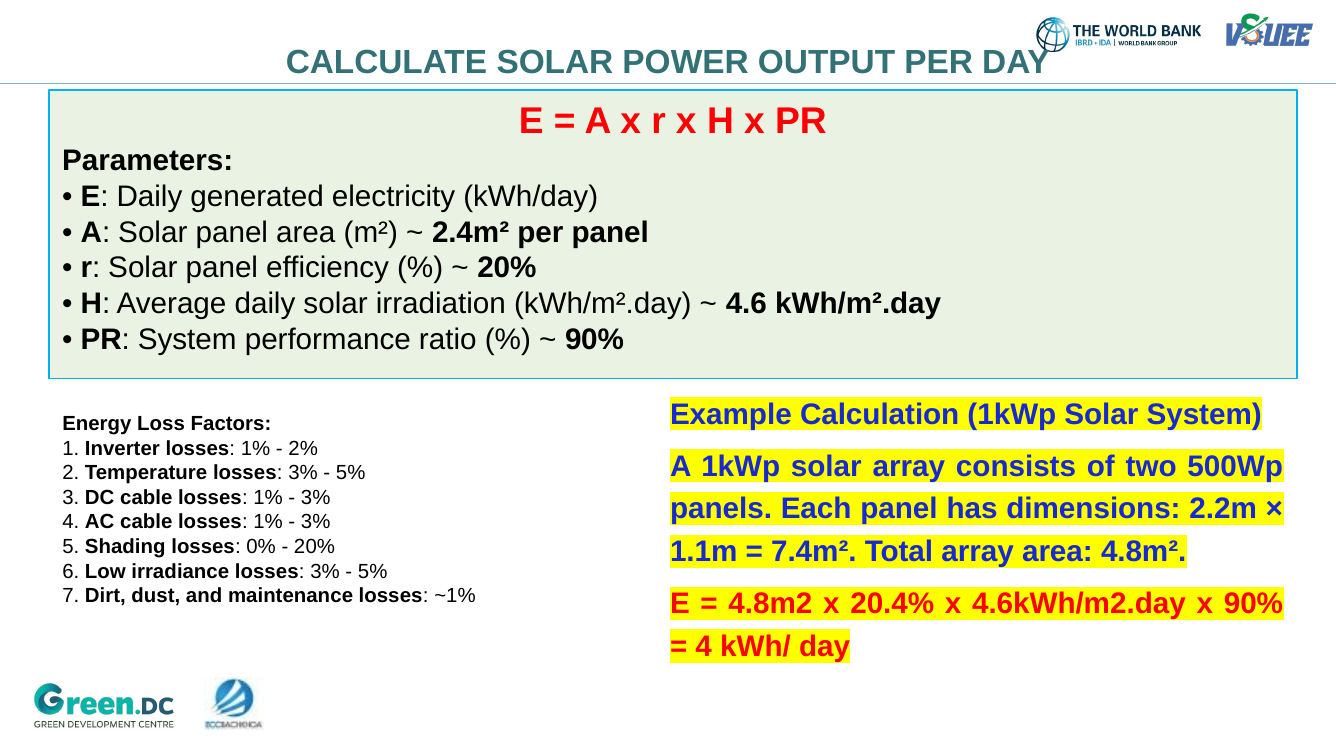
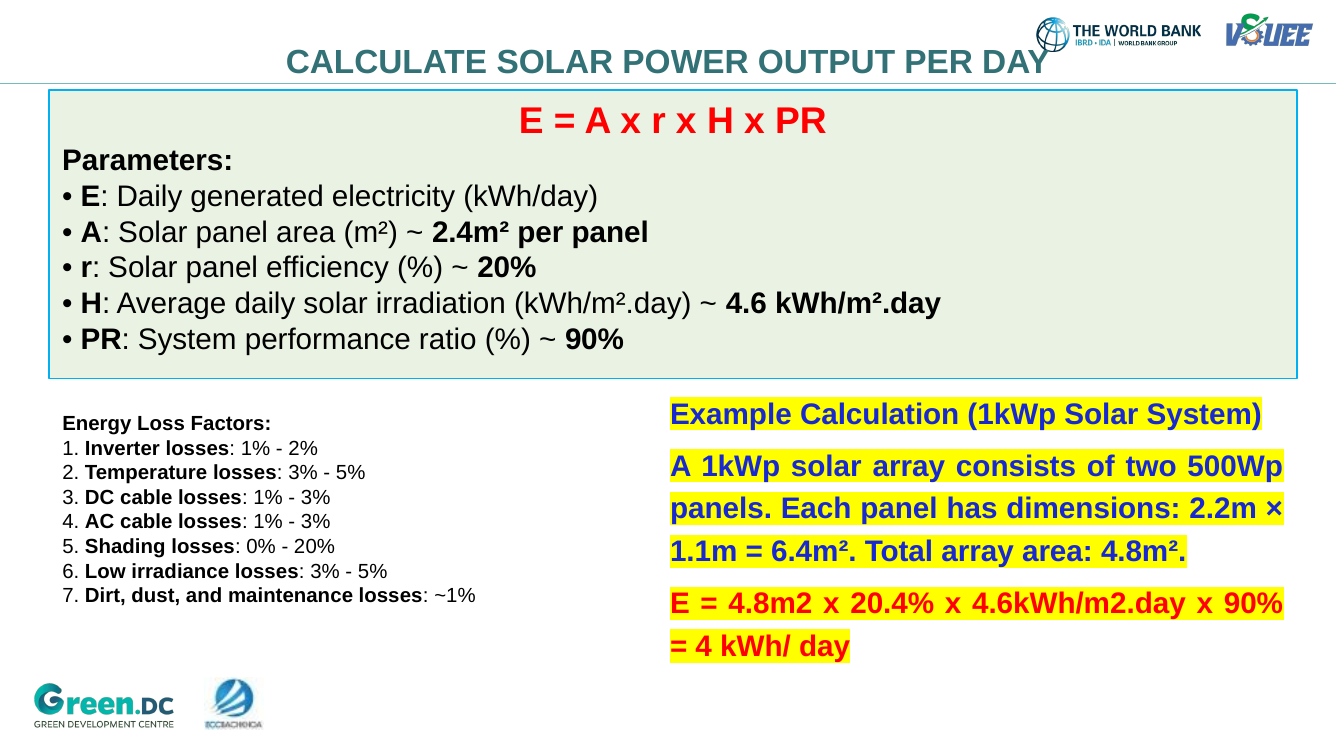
7.4m²: 7.4m² -> 6.4m² (814, 551)
